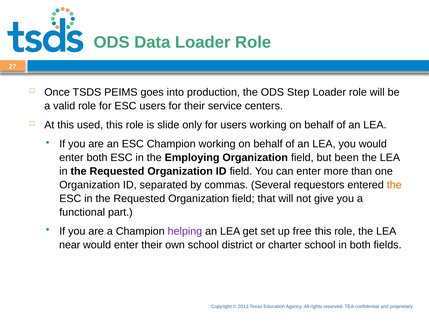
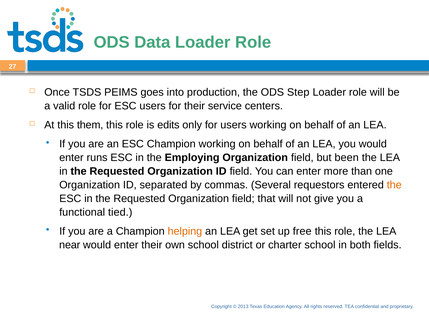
used: used -> them (90, 125)
slide: slide -> edits (168, 125)
enter both: both -> runs (97, 158)
part: part -> tied (120, 212)
helping colour: purple -> orange (185, 231)
